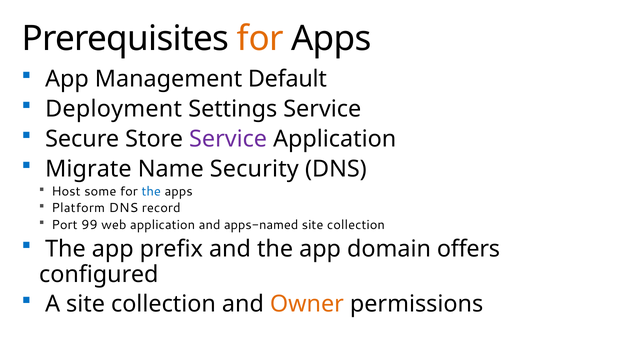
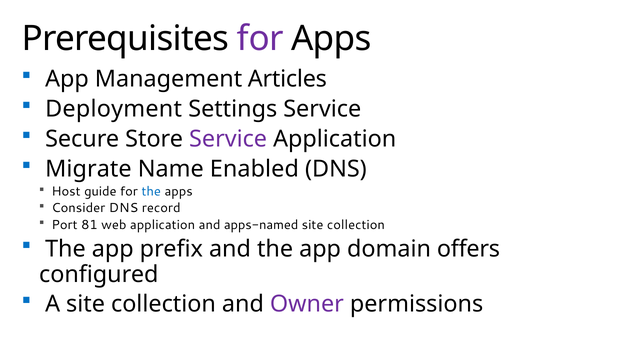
for colour: orange -> purple (260, 39)
Default: Default -> Articles (287, 79)
Security: Security -> Enabled (254, 169)
some: some -> guide (100, 191)
Platform: Platform -> Consider (78, 208)
99: 99 -> 81 (89, 225)
Owner colour: orange -> purple (307, 304)
